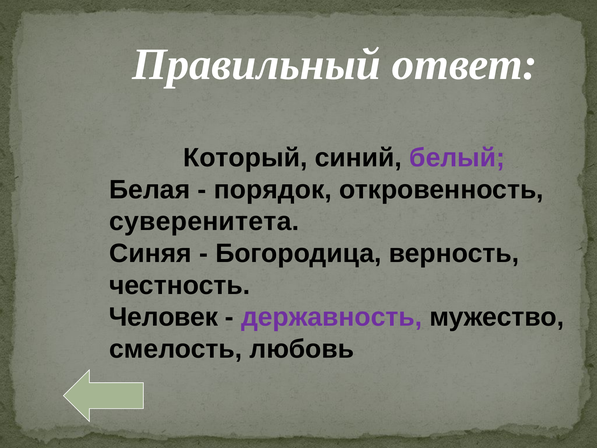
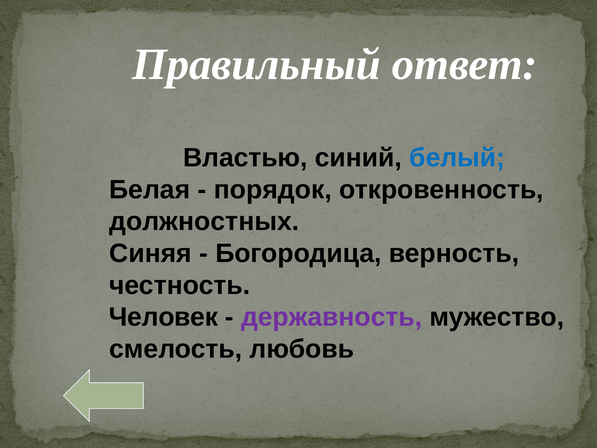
Который: Который -> Властью (245, 158)
белый colour: purple -> blue (457, 158)
суверенитета: суверенитета -> должностных (204, 221)
